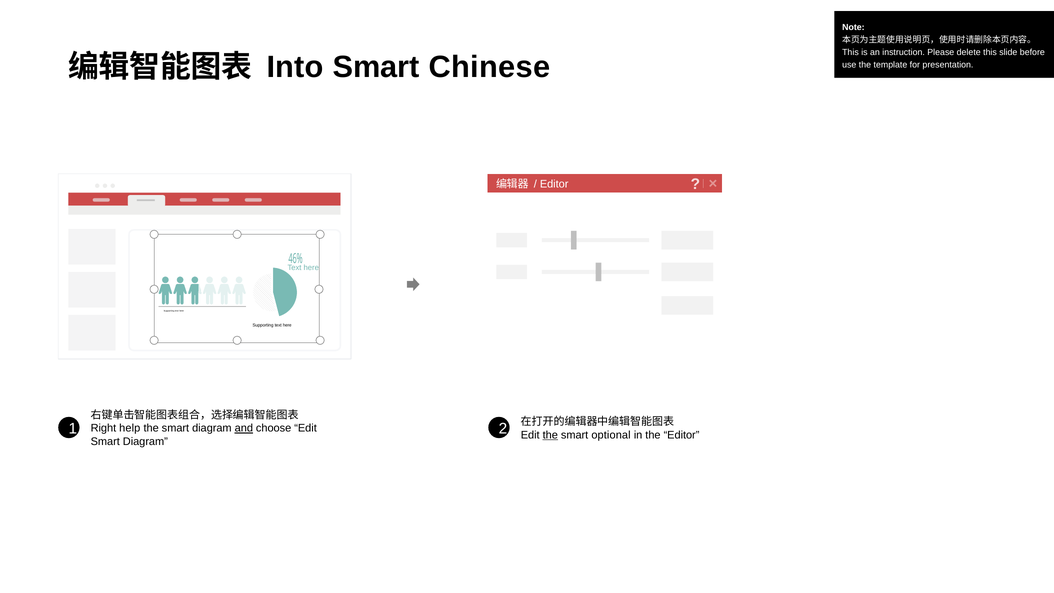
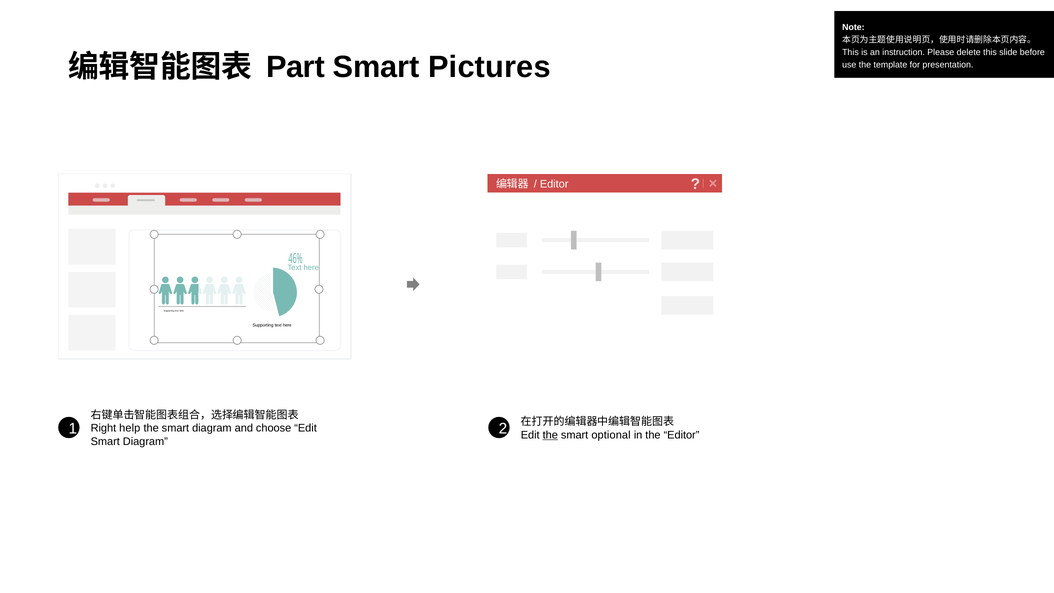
Into: Into -> Part (295, 67)
Chinese: Chinese -> Pictures (489, 67)
and underline: present -> none (244, 428)
